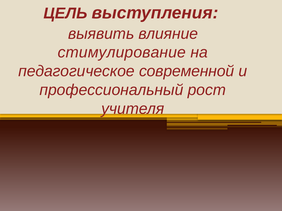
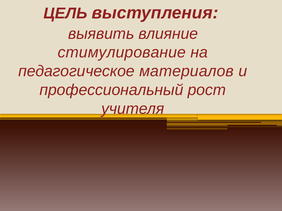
современной: современной -> материалов (186, 71)
